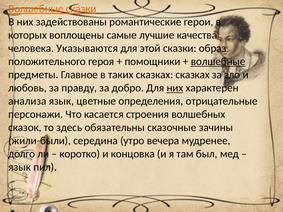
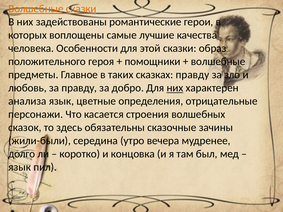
Указываются: Указываются -> Особенности (87, 48)
волшебные underline: present -> none (218, 62)
сказках сказках: сказках -> правду (193, 75)
